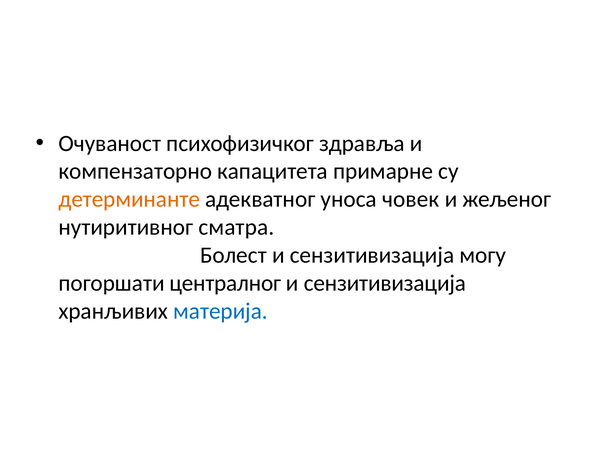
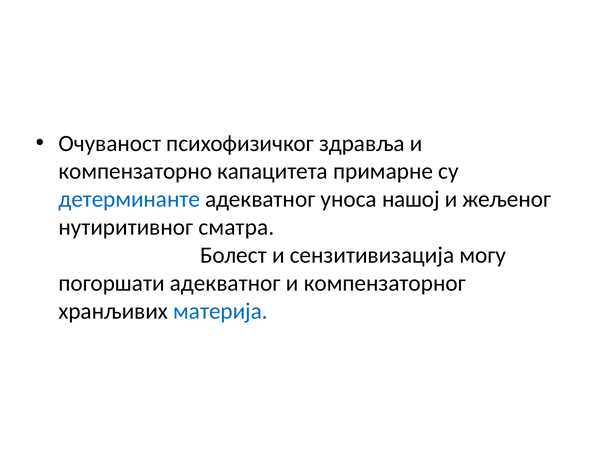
детерминанте colour: orange -> blue (129, 199)
човек: човек -> нашој (411, 199)
погоршати централног: централног -> адекватног (225, 283)
сензитивизација: сензитивизација -> компензаторног (385, 283)
